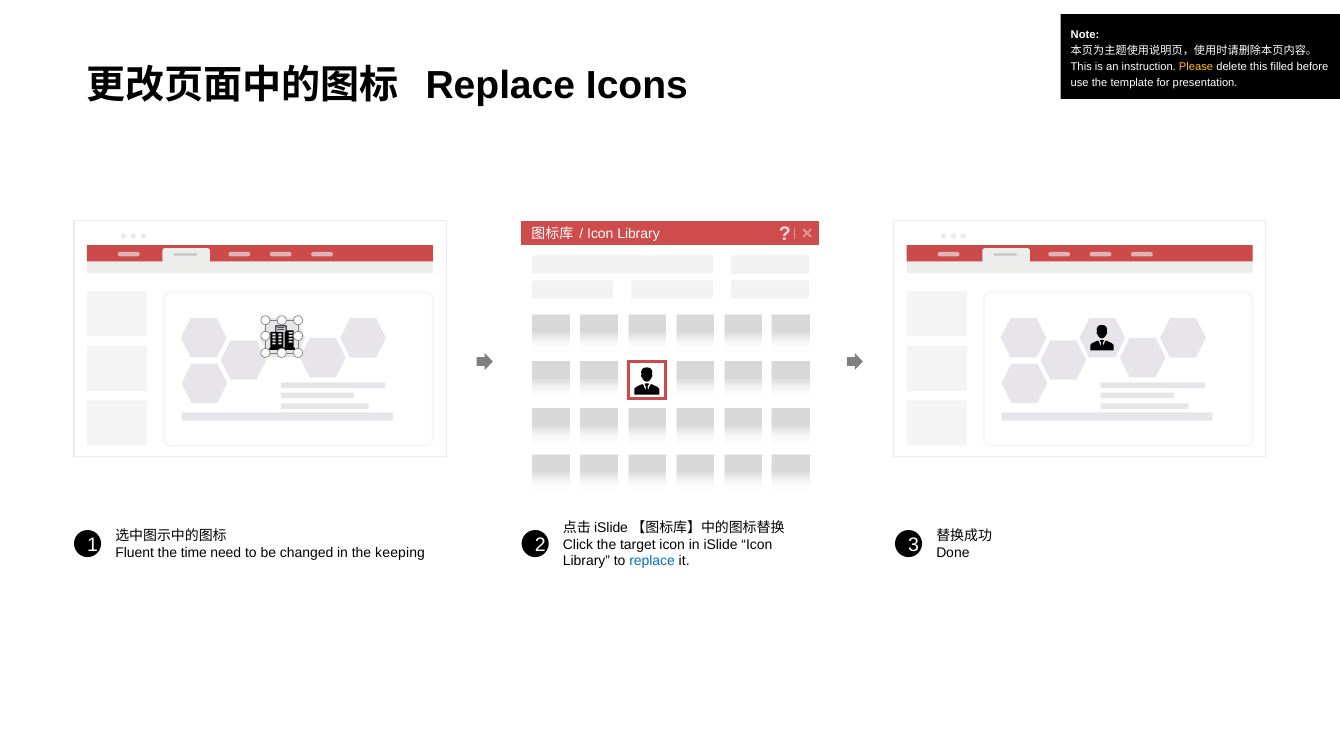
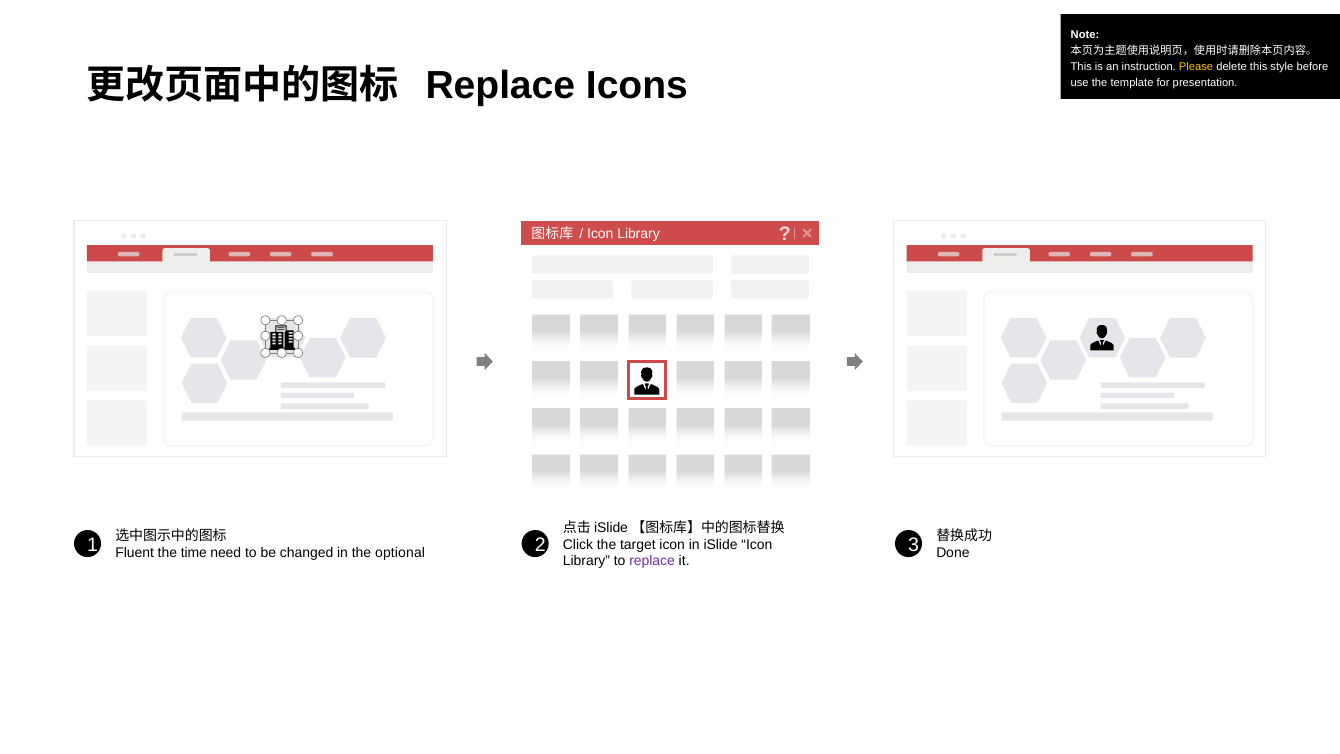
filled: filled -> style (1282, 67)
keeping: keeping -> optional (400, 553)
replace colour: blue -> purple (652, 561)
